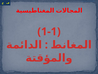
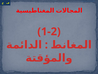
1-1: 1-1 -> 1-2 (49, 31)
